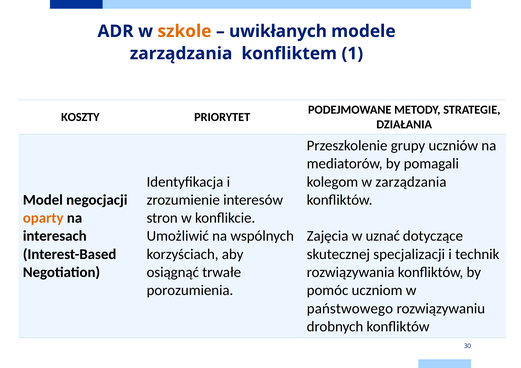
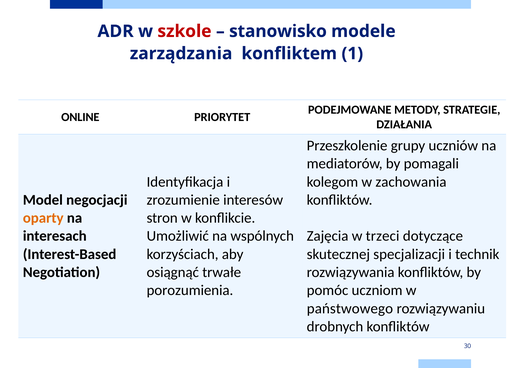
szkole colour: orange -> red (184, 31)
uwikłanych: uwikłanych -> stanowisko (278, 31)
KOSZTY: KOSZTY -> ONLINE (80, 117)
w zarządzania: zarządzania -> zachowania (411, 182)
uznać: uznać -> trzeci (383, 236)
